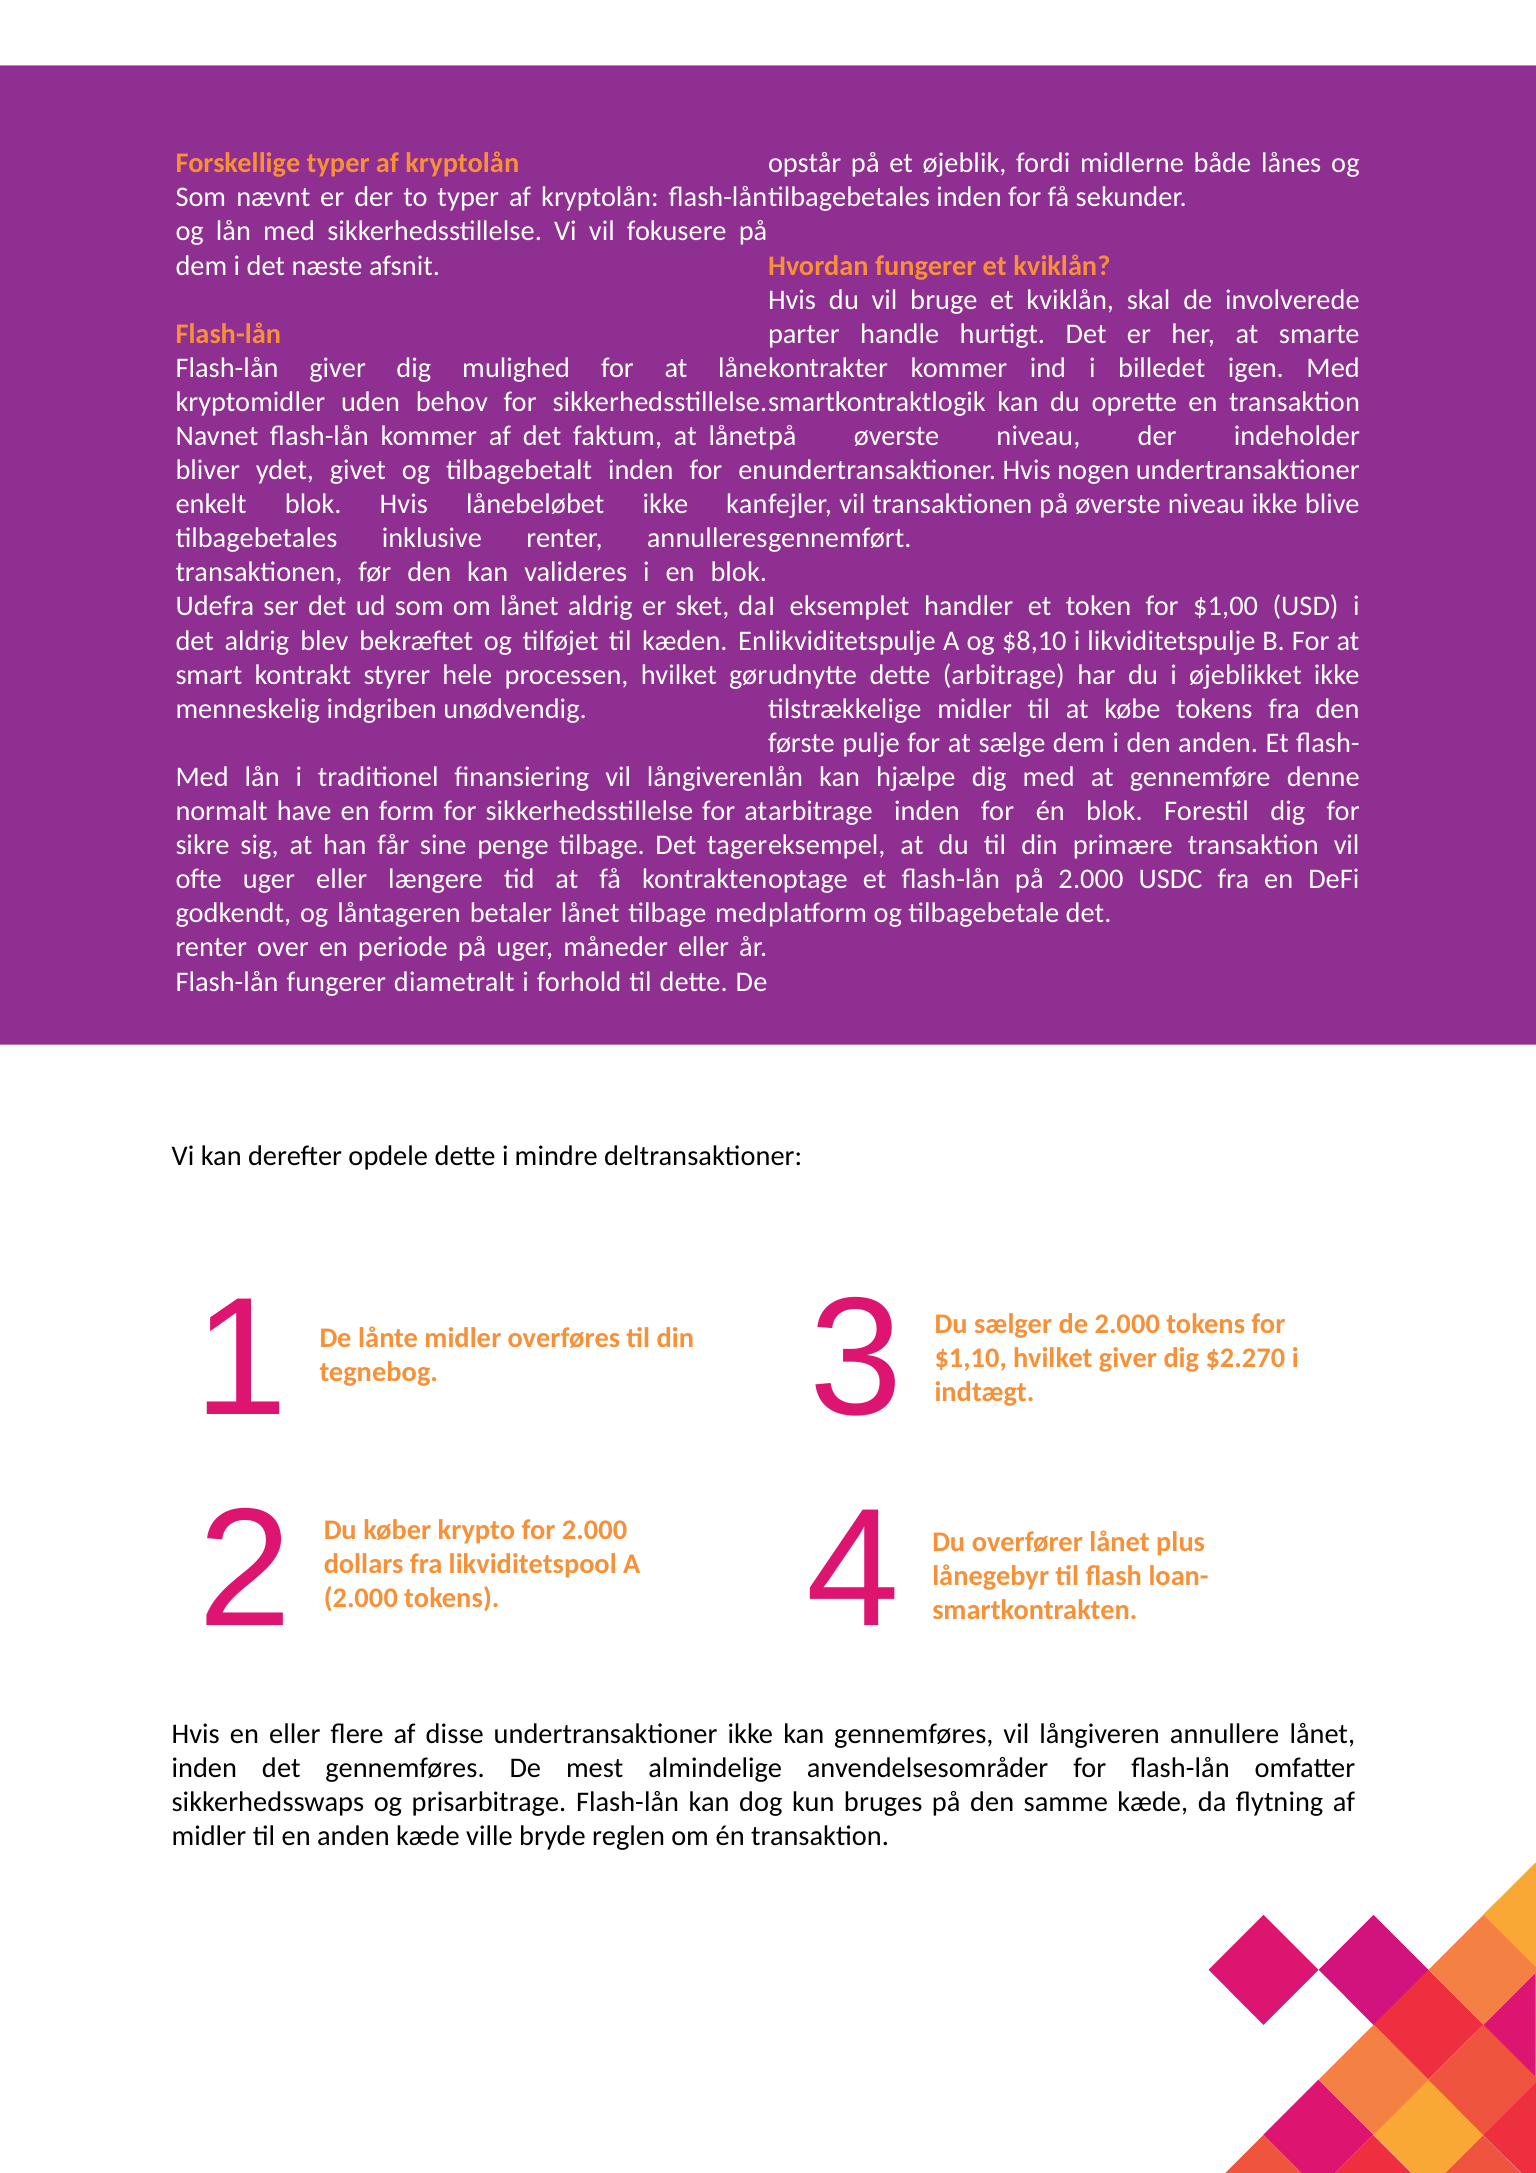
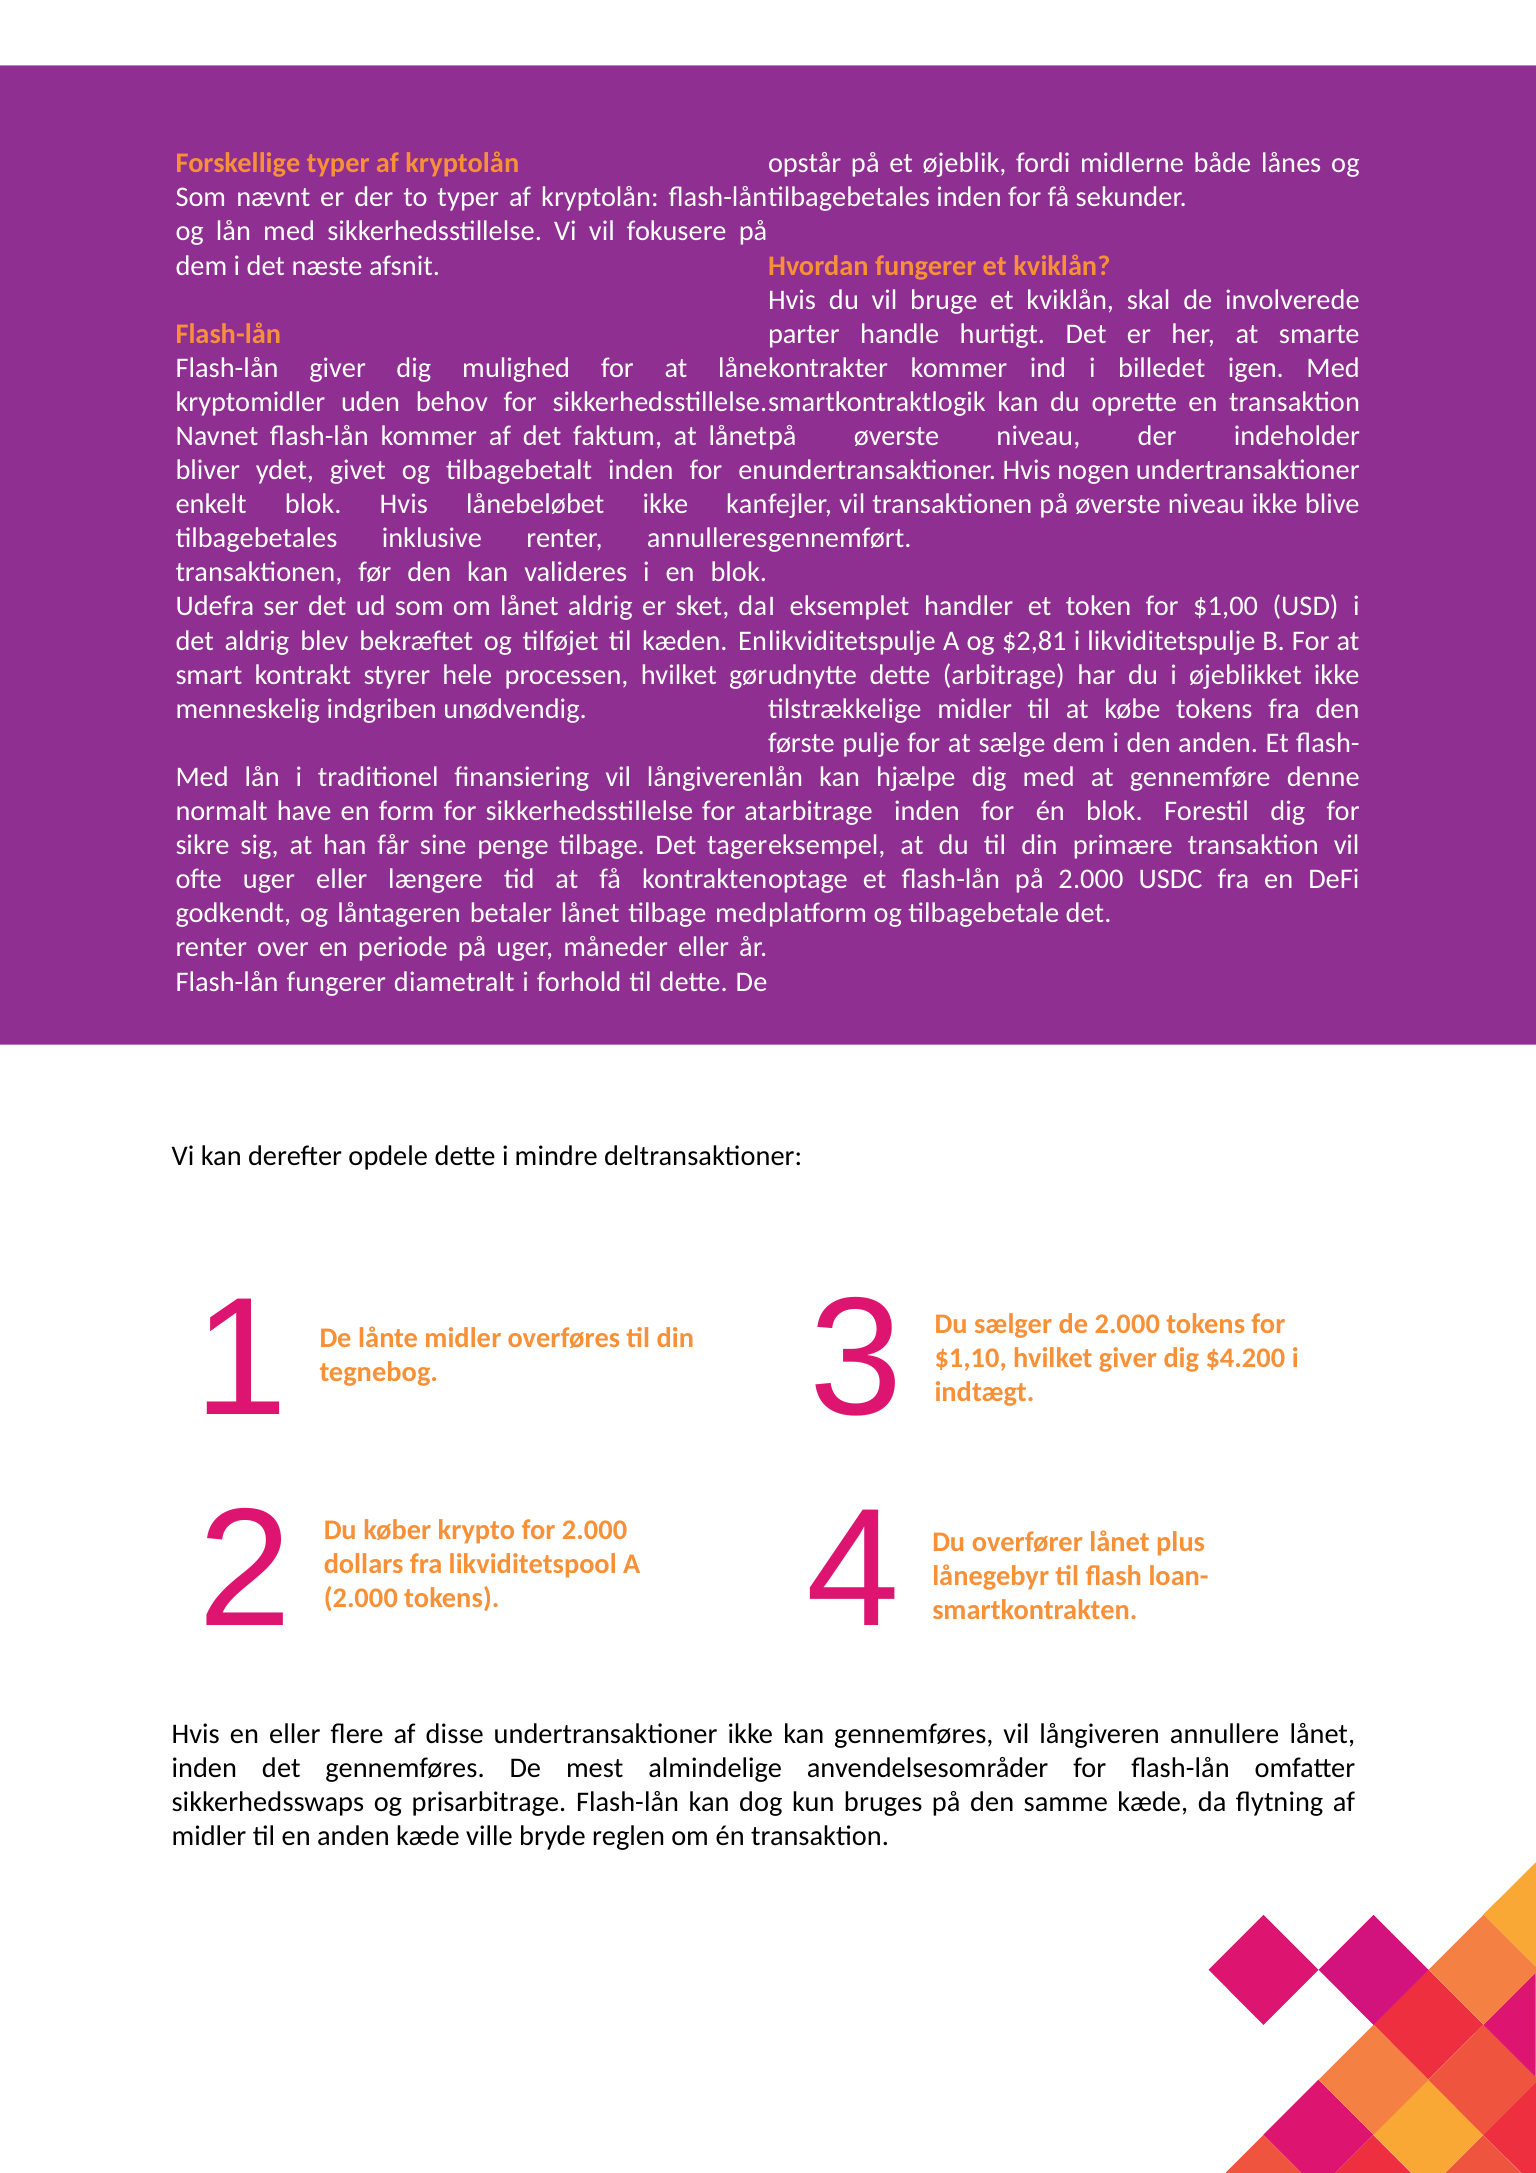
$8,10: $8,10 -> $2,81 (1034, 641)
$2.270: $2.270 -> $4.200 (1245, 1358)
